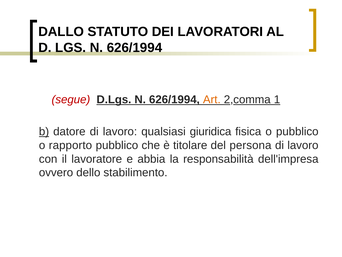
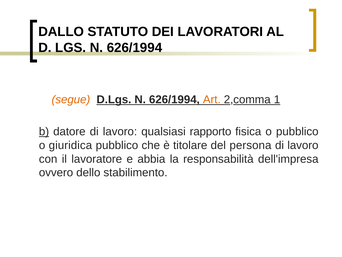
segue colour: red -> orange (71, 99)
giuridica: giuridica -> rapporto (211, 131)
rapporto: rapporto -> giuridica (70, 145)
